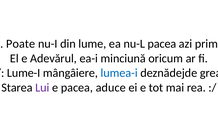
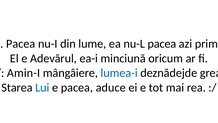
Poate: Poate -> Pacea (21, 44)
Lume-I: Lume-I -> Amin-I (24, 73)
Lui colour: purple -> blue (42, 87)
